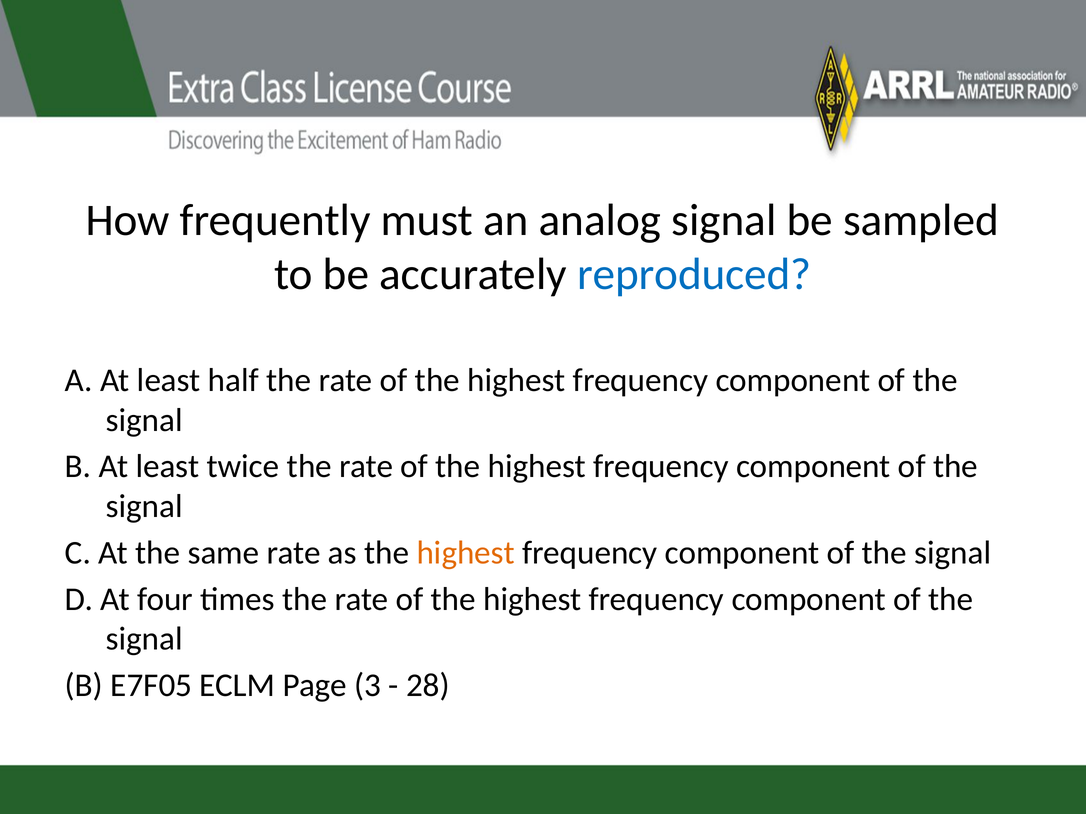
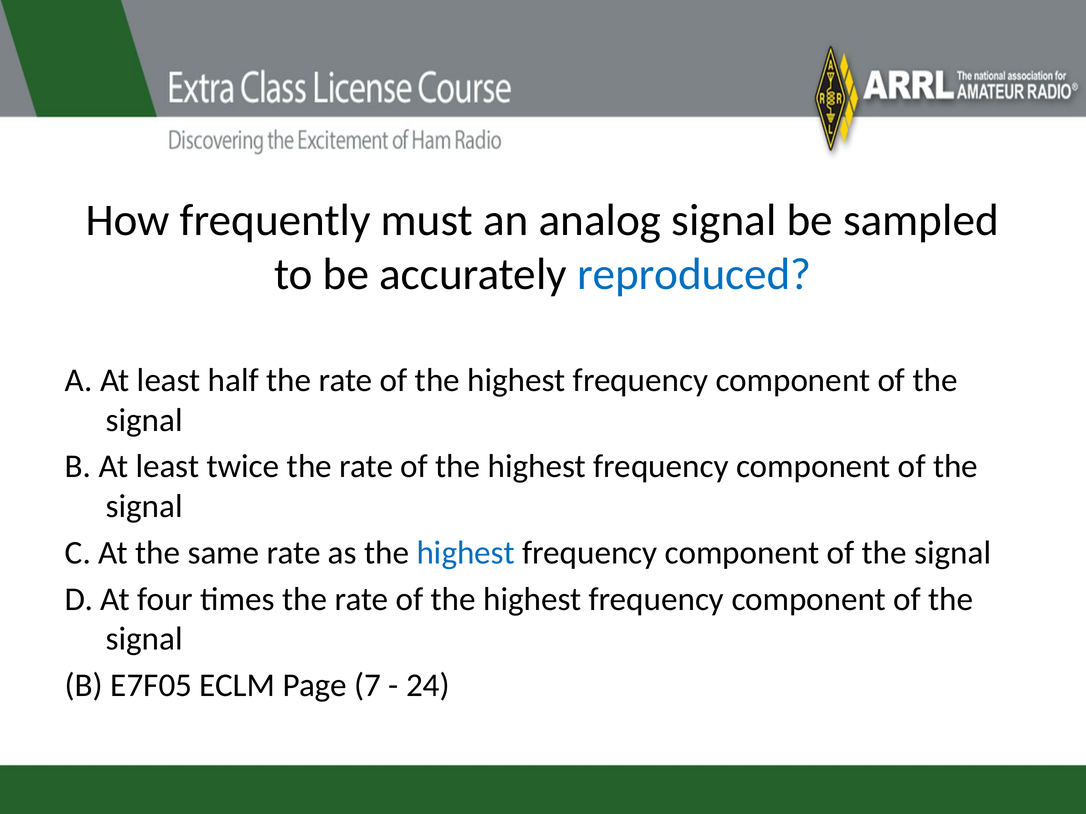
highest colour: orange -> blue (466, 553)
3: 3 -> 7 (368, 686)
28: 28 -> 24 (428, 686)
